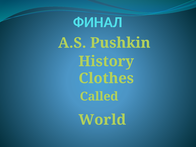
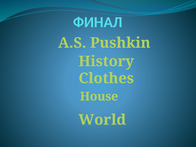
Called: Called -> House (99, 96)
